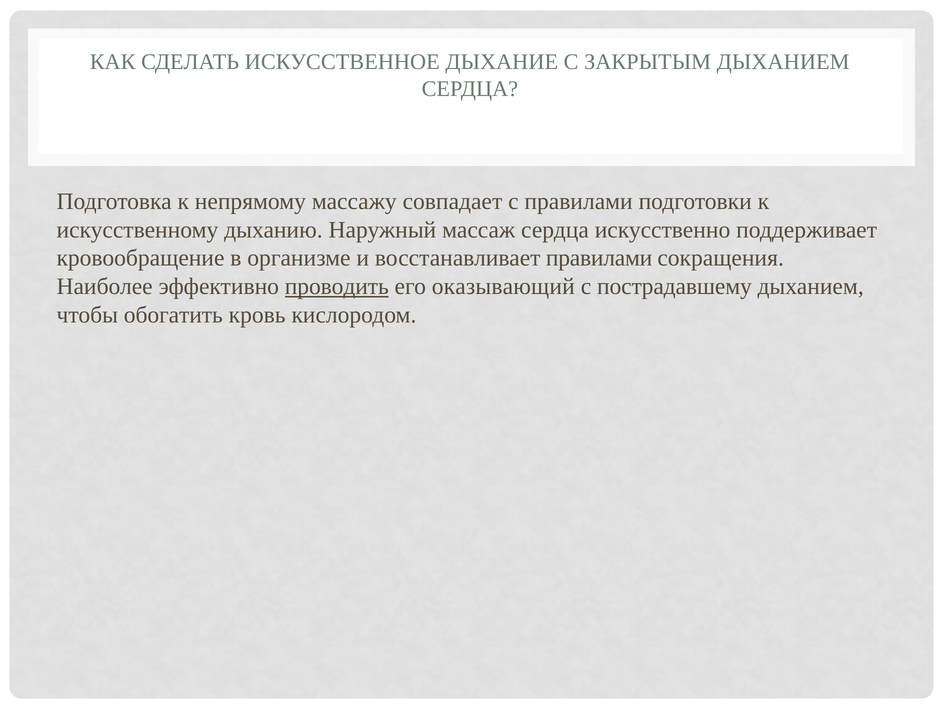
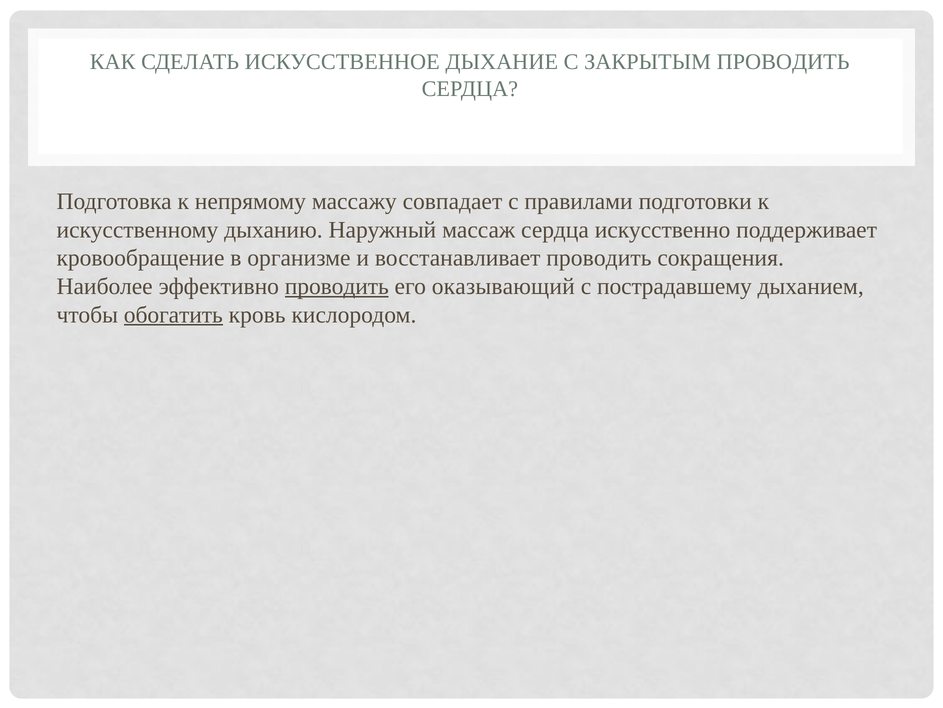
ЗАКРЫТЫМ ДЫХАНИЕМ: ДЫХАНИЕМ -> ПРОВОДИТЬ (783, 62)
восстанавливает правилами: правилами -> проводить (599, 258)
обогатить underline: none -> present (173, 314)
